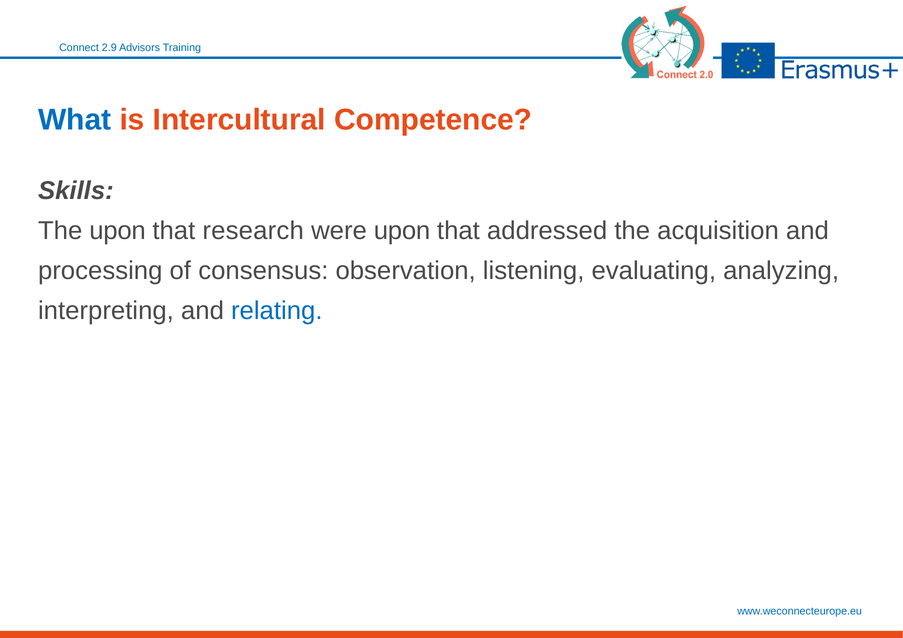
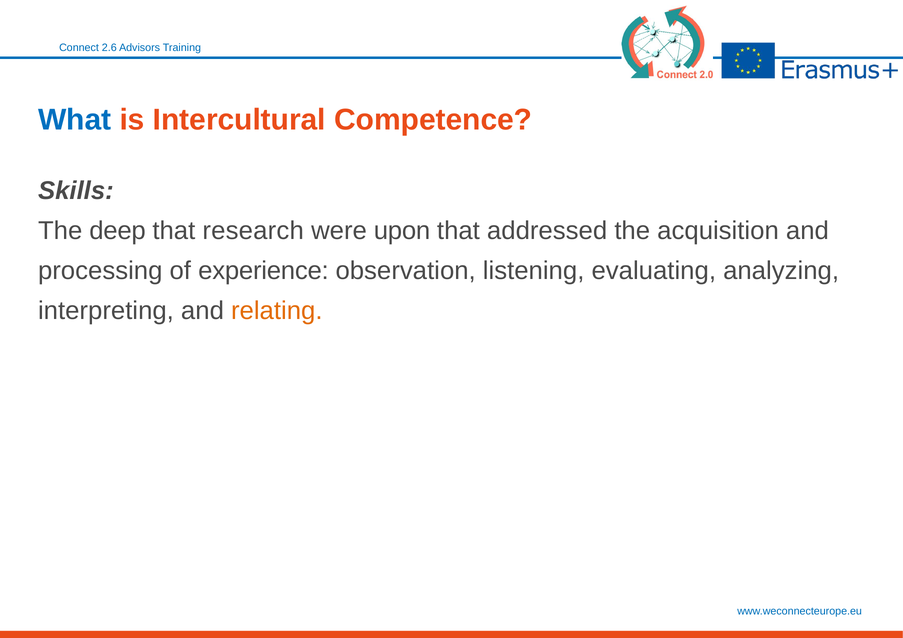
2.9: 2.9 -> 2.6 (109, 48)
The upon: upon -> deep (118, 231)
consensus: consensus -> experience (263, 271)
relating colour: blue -> orange (277, 311)
